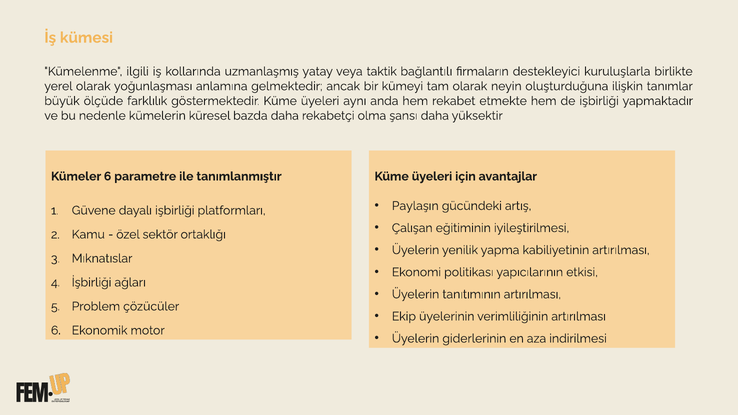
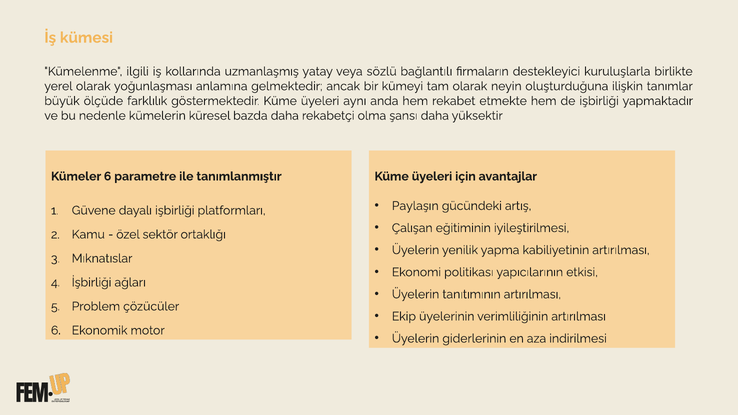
taktik: taktik -> sözlü (382, 71)
